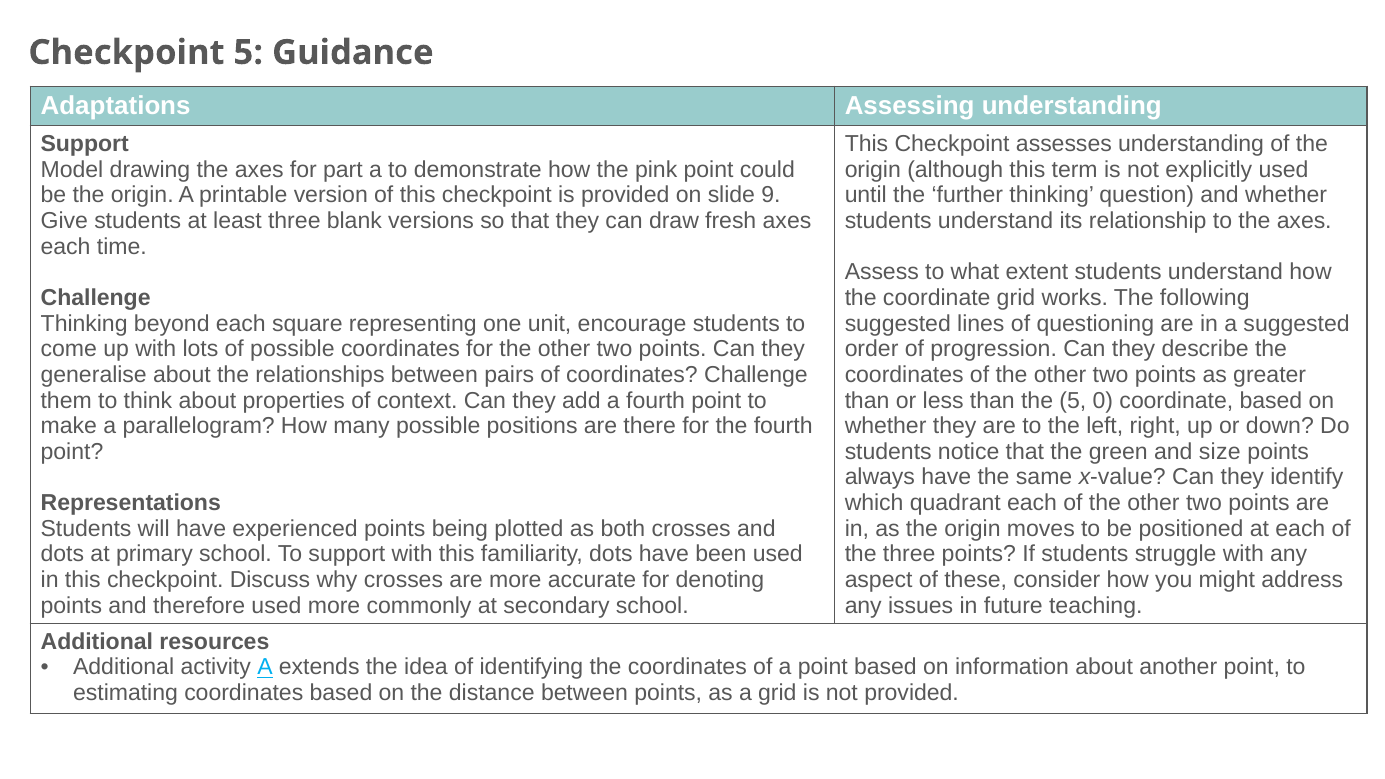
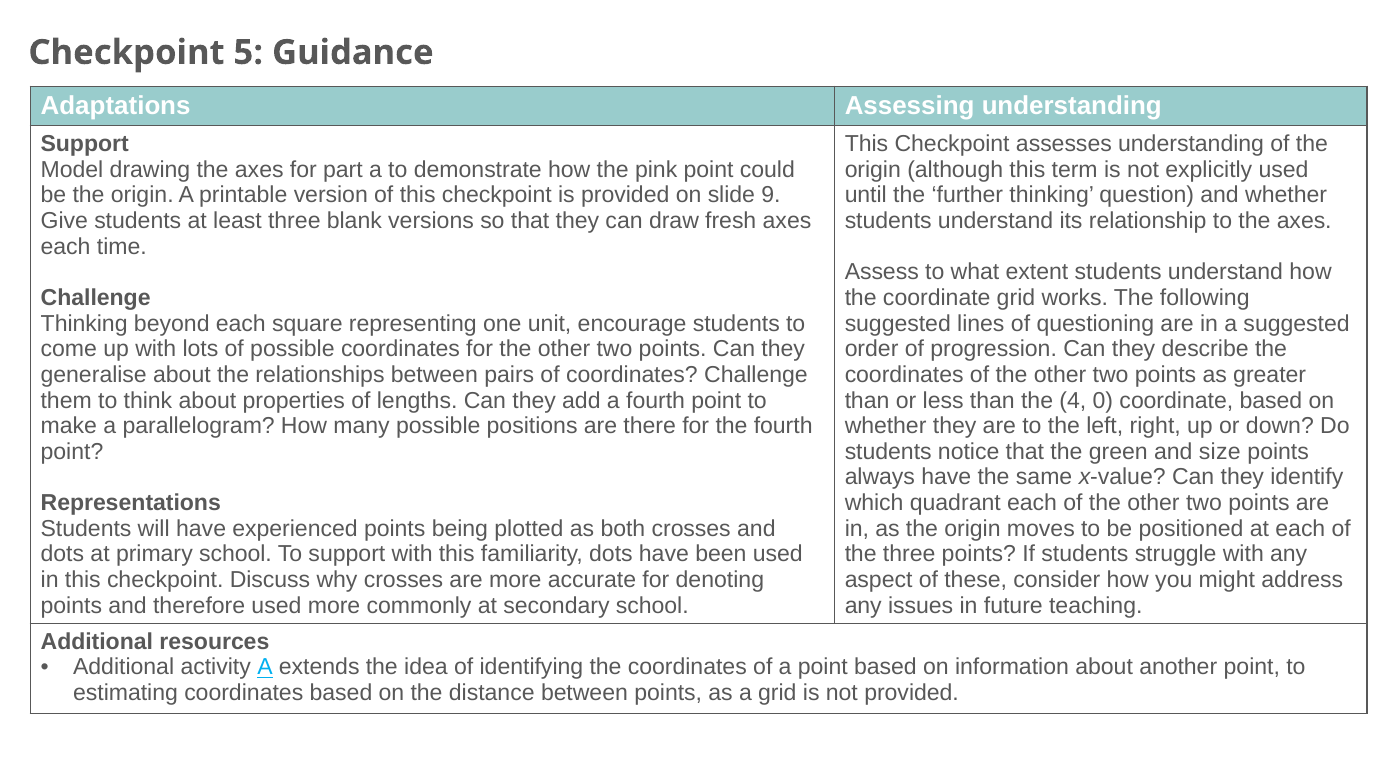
context: context -> lengths (417, 400)
the 5: 5 -> 4 (1073, 400)
